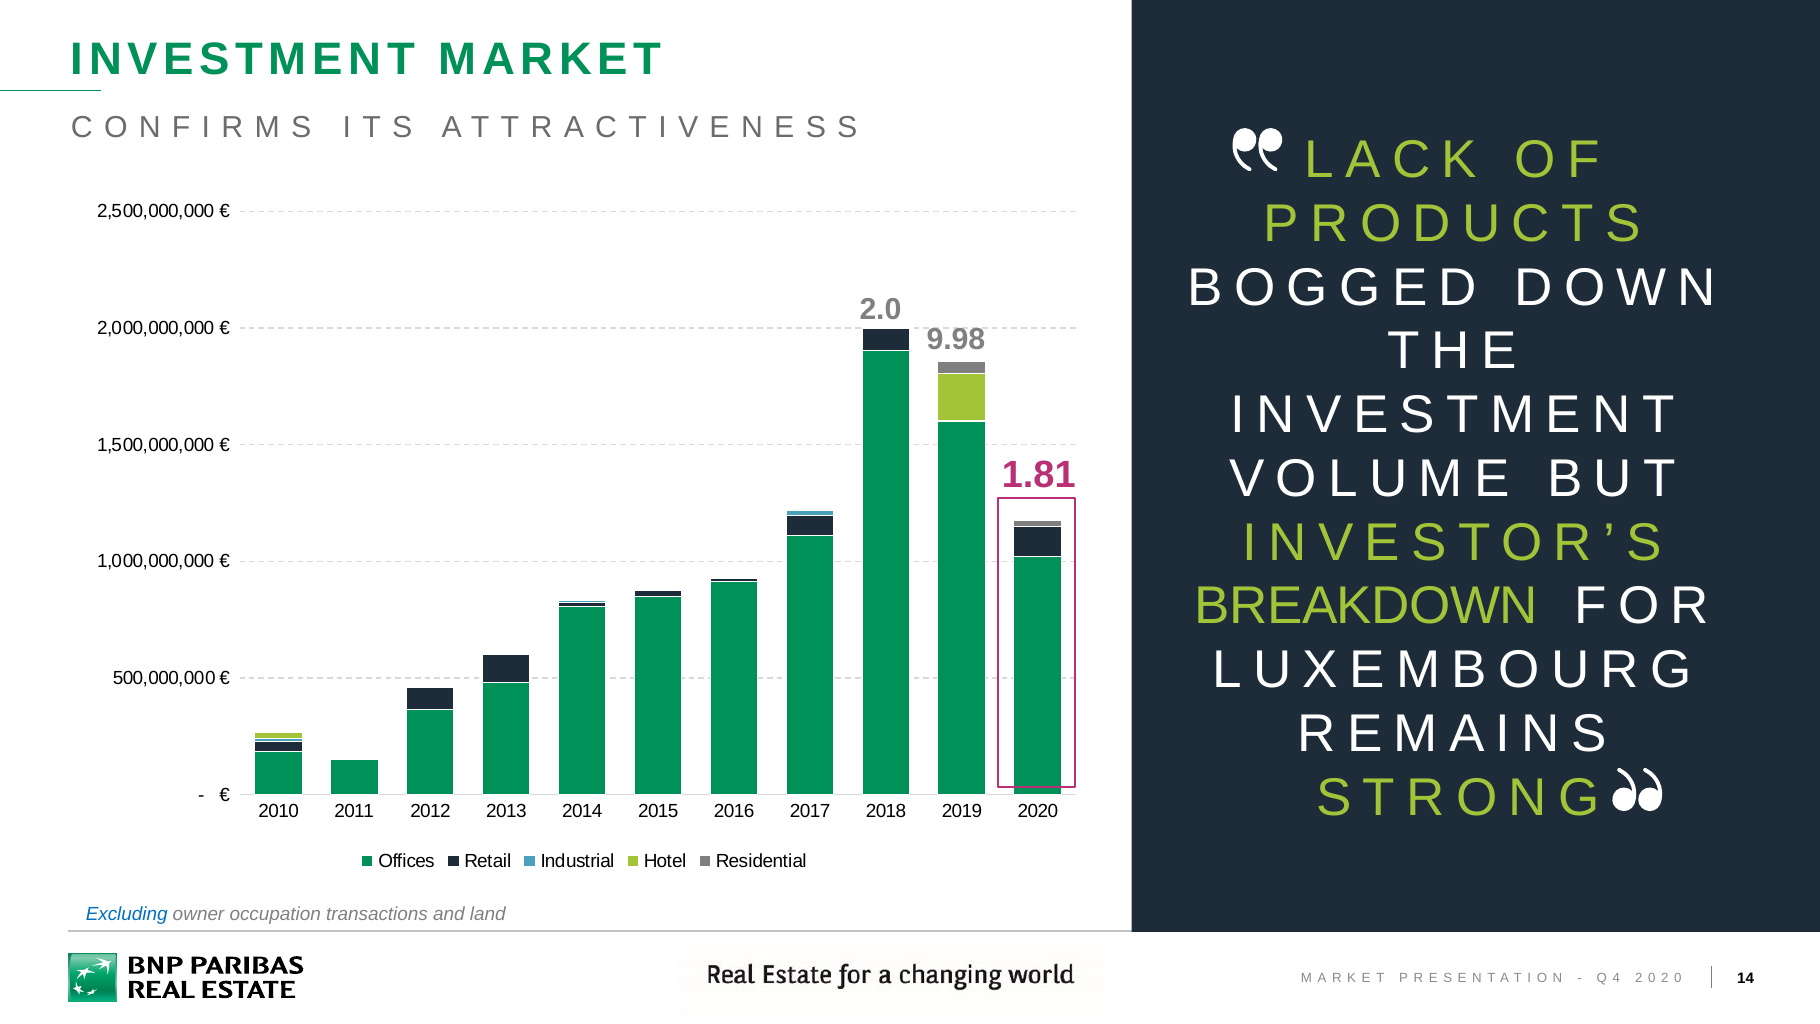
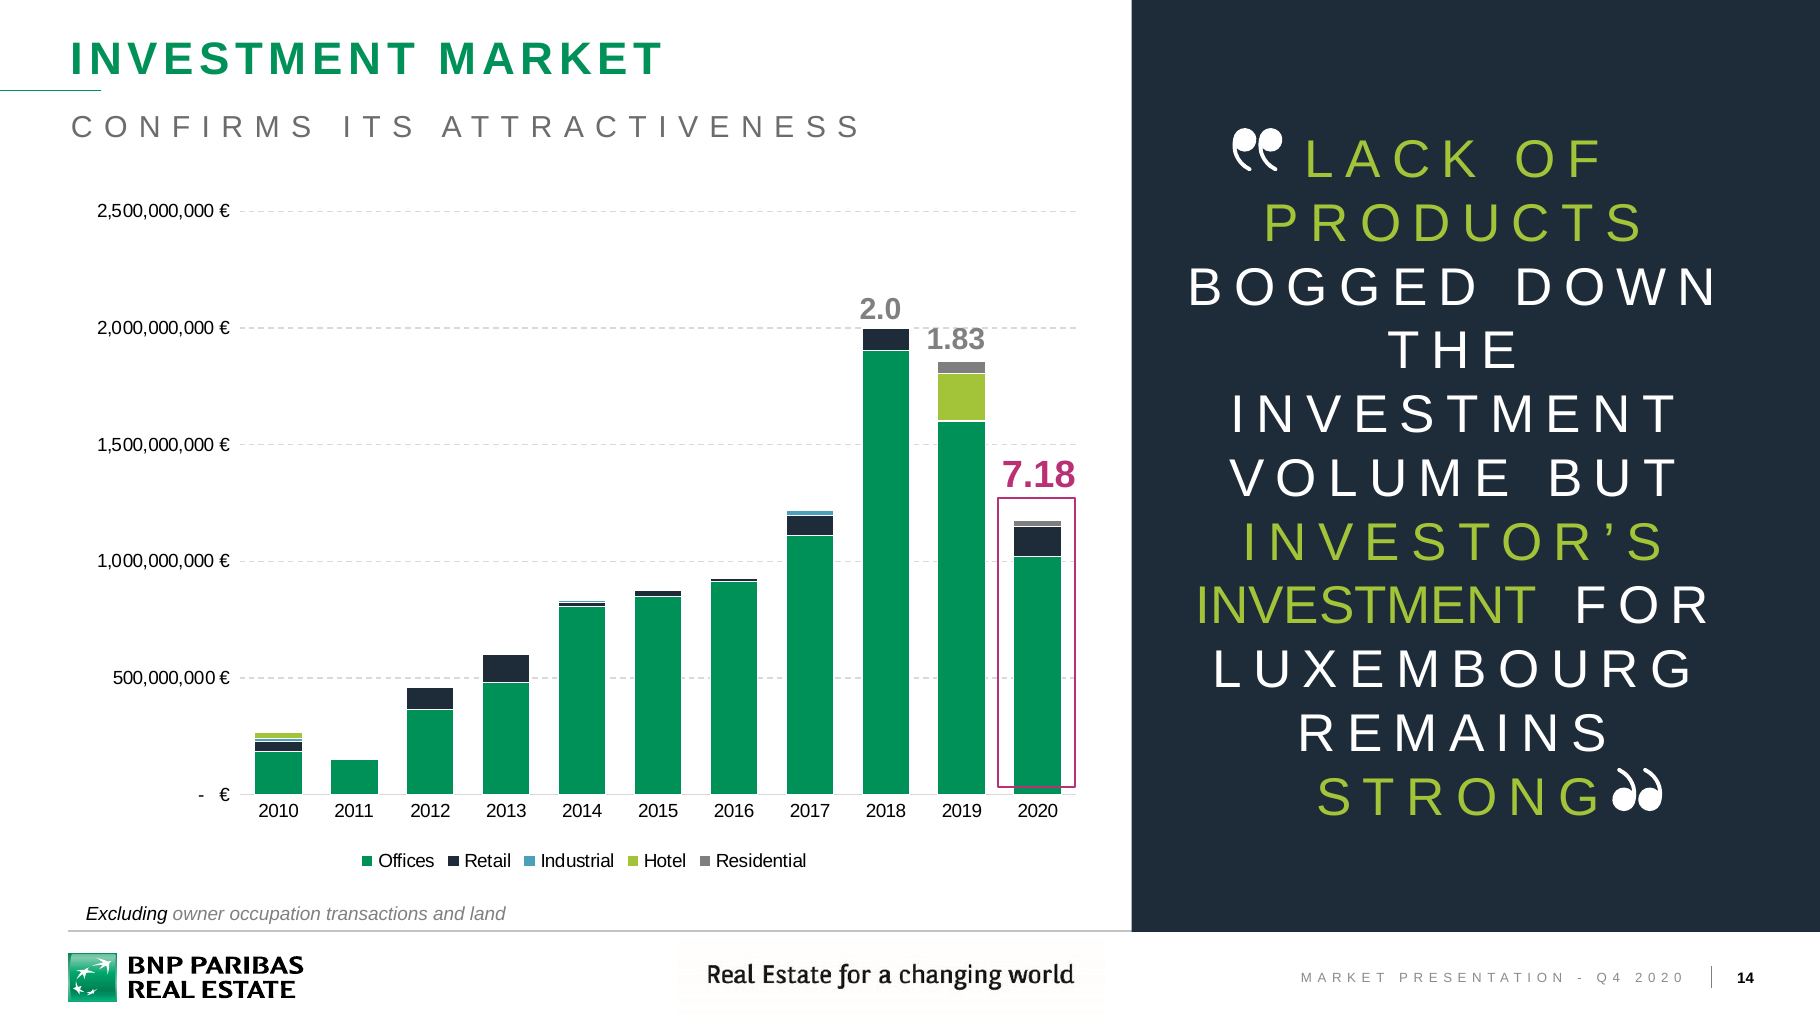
9.98: 9.98 -> 1.83 (956, 340)
1.81: 1.81 -> 7.18 (1039, 475)
BREAKDOWN: BREAKDOWN -> INVESTMENT (1366, 606)
Excluding colour: blue -> black (127, 914)
